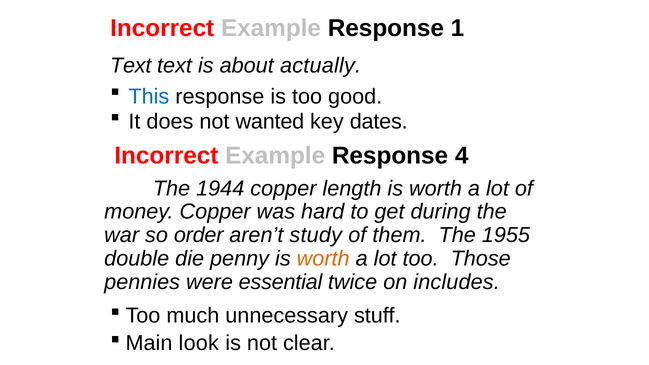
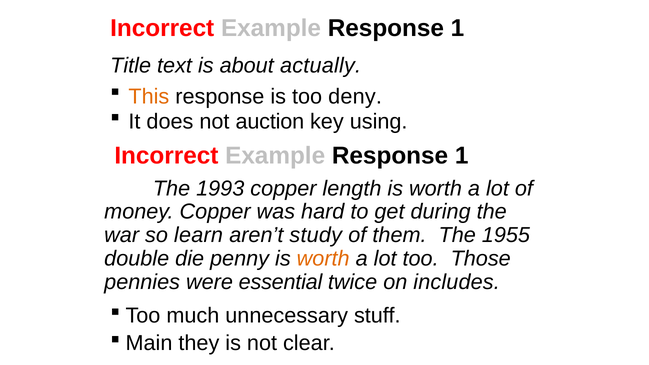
Text: Text -> Title (131, 66)
This colour: blue -> orange (149, 96)
good: good -> deny (355, 96)
wanted: wanted -> auction (270, 122)
dates: dates -> using (379, 122)
4: 4 -> 1 (462, 156)
1944: 1944 -> 1993 (220, 188)
order: order -> learn (198, 235)
look: look -> they (199, 343)
